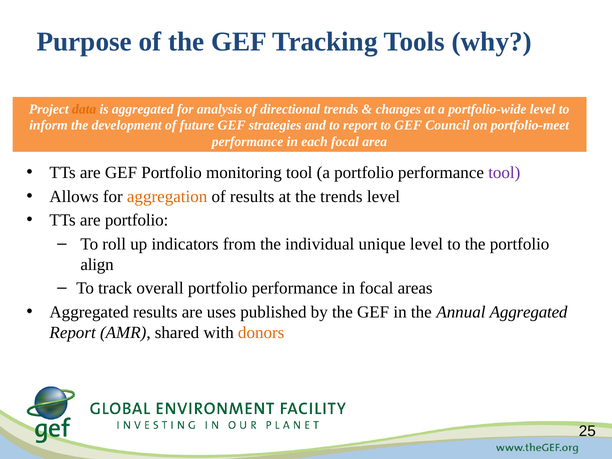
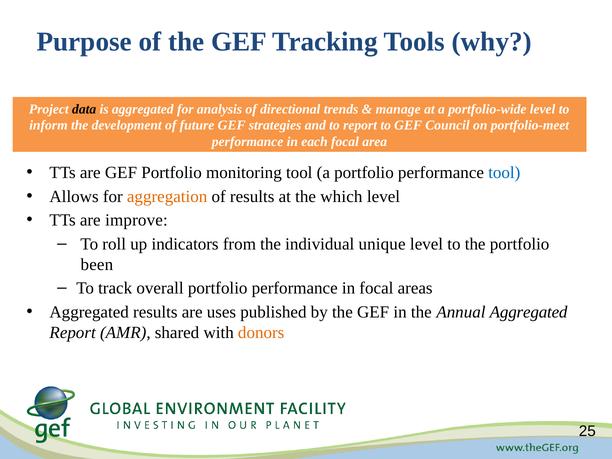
data colour: orange -> black (84, 109)
changes: changes -> manage (398, 109)
tool colour: purple -> blue (504, 173)
the trends: trends -> which (341, 196)
are portfolio: portfolio -> improve (136, 220)
align: align -> been (97, 265)
